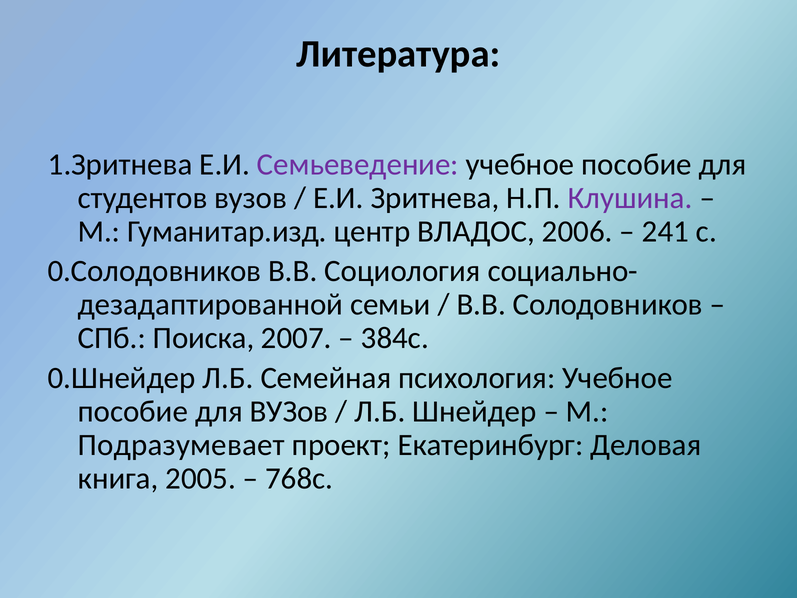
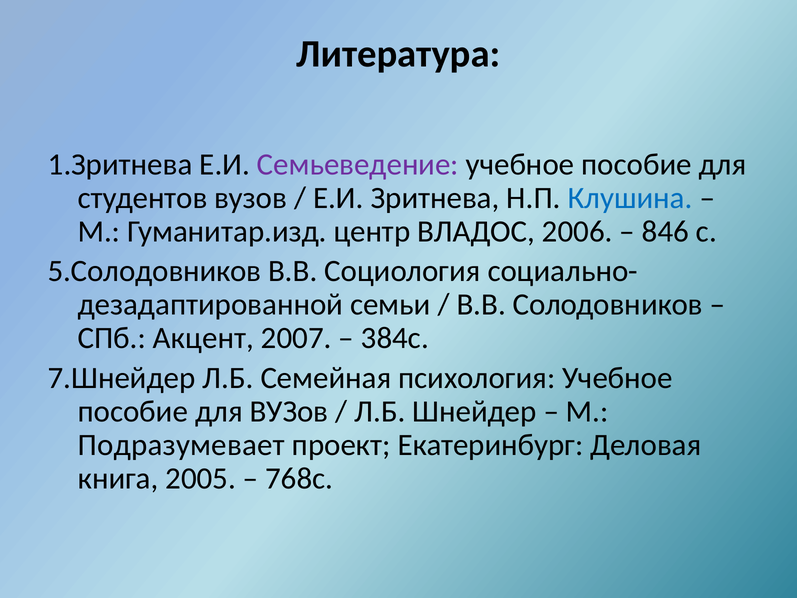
Клушина colour: purple -> blue (630, 198)
241: 241 -> 846 (665, 231)
0.Солодовников: 0.Солодовников -> 5.Солодовников (155, 271)
Поиска: Поиска -> Акцент (203, 338)
0.Шнейдер: 0.Шнейдер -> 7.Шнейдер (122, 378)
